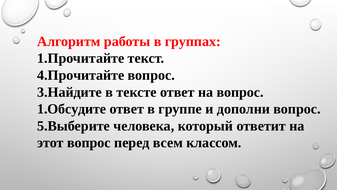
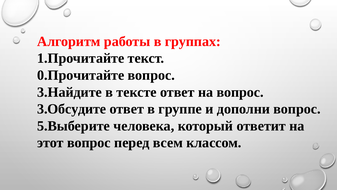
4.Прочитайте: 4.Прочитайте -> 0.Прочитайте (81, 75)
1.Обсудите: 1.Обсудите -> 3.Обсудите (72, 109)
